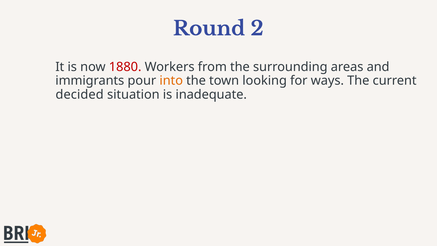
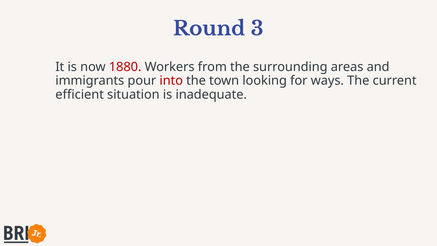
2: 2 -> 3 (257, 29)
into colour: orange -> red (171, 81)
decided: decided -> efficient (80, 94)
